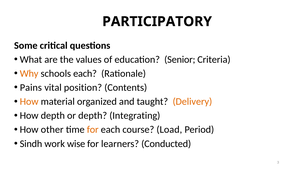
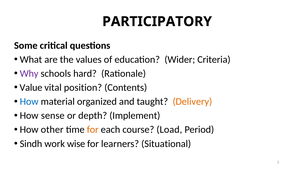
Senior: Senior -> Wider (180, 59)
Why colour: orange -> purple (29, 73)
schools each: each -> hard (85, 73)
Pains: Pains -> Value (31, 87)
How colour: orange -> blue (29, 101)
How depth: depth -> sense (53, 116)
Integrating: Integrating -> Implement (135, 116)
Conducted: Conducted -> Situational (166, 144)
